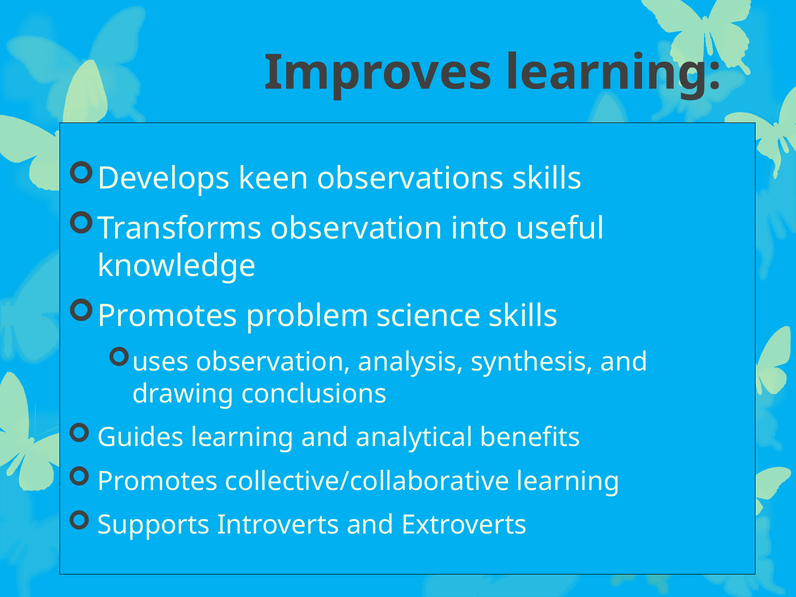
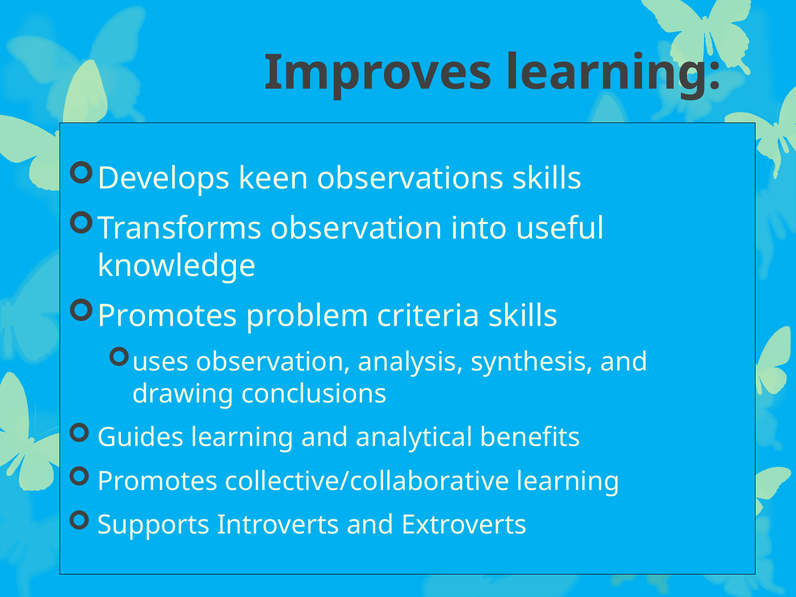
science: science -> criteria (429, 316)
